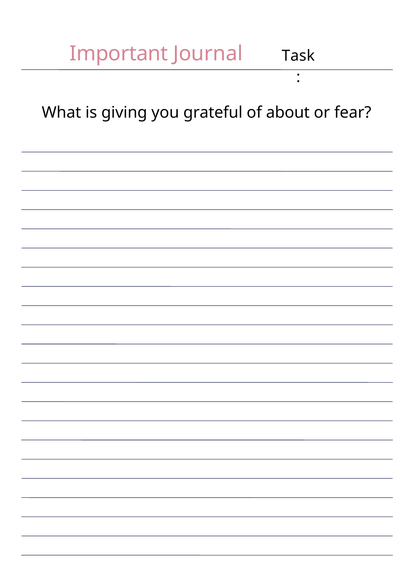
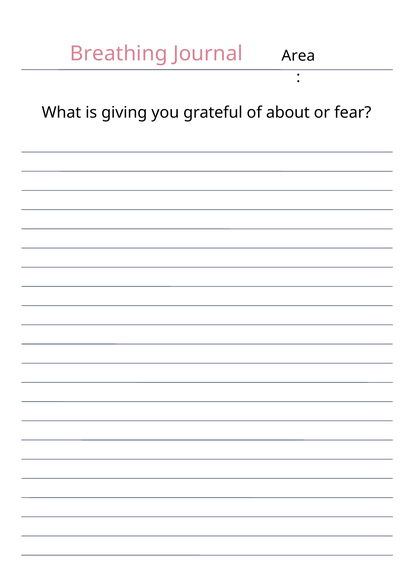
Important: Important -> Breathing (119, 54)
Task: Task -> Area (298, 56)
